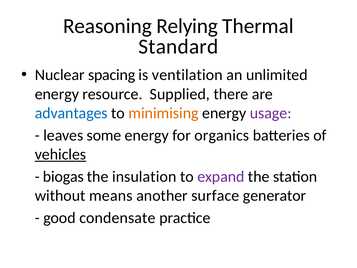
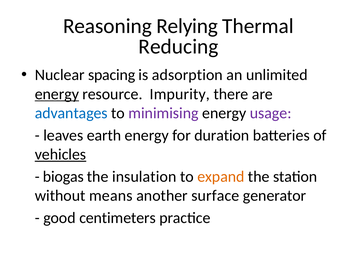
Standard: Standard -> Reducing (178, 46)
ventilation: ventilation -> adsorption (187, 75)
energy underline: none -> present (57, 94)
Supplied: Supplied -> Impurity (180, 94)
minimising colour: orange -> purple (163, 113)
some: some -> earth (104, 135)
organics: organics -> duration (222, 135)
expand colour: purple -> orange (221, 176)
condensate: condensate -> centimeters (118, 218)
